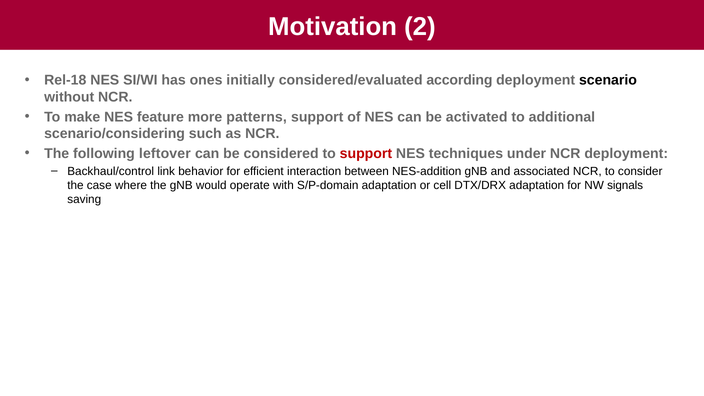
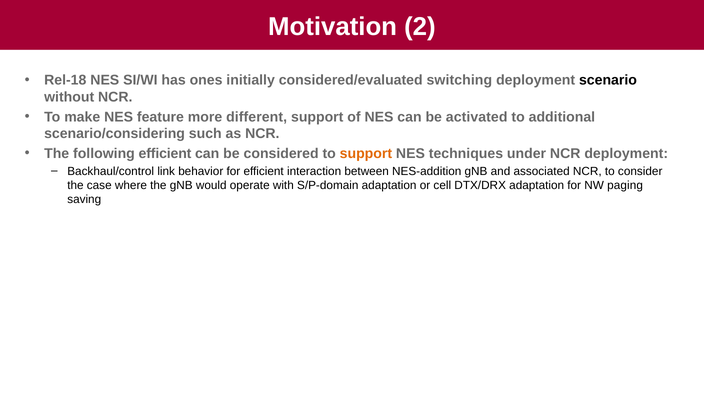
according: according -> switching (459, 80)
patterns: patterns -> different (257, 117)
following leftover: leftover -> efficient (165, 154)
support colour: red -> orange (366, 154)
signals: signals -> paging (625, 185)
